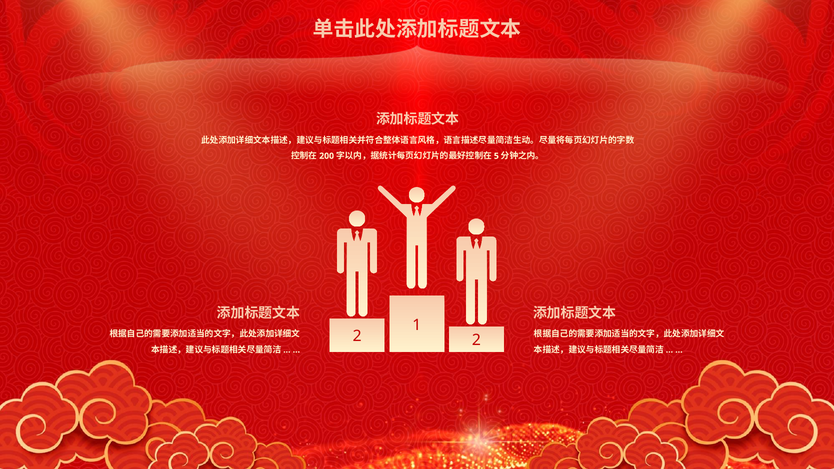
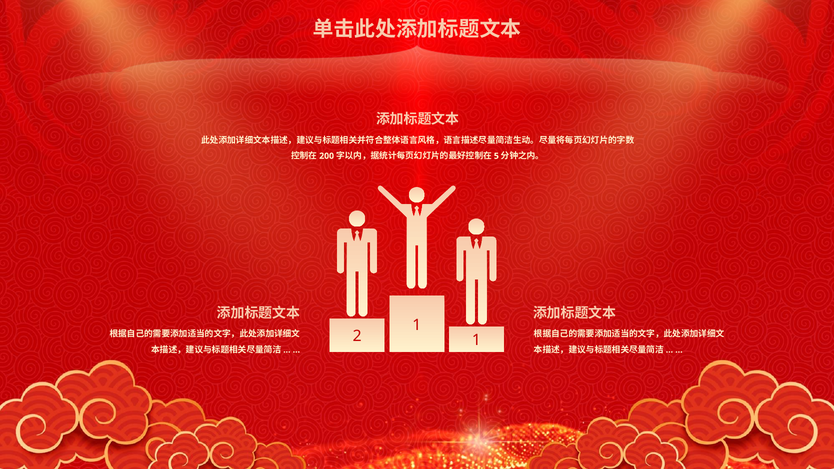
2 2: 2 -> 1 (476, 340)
